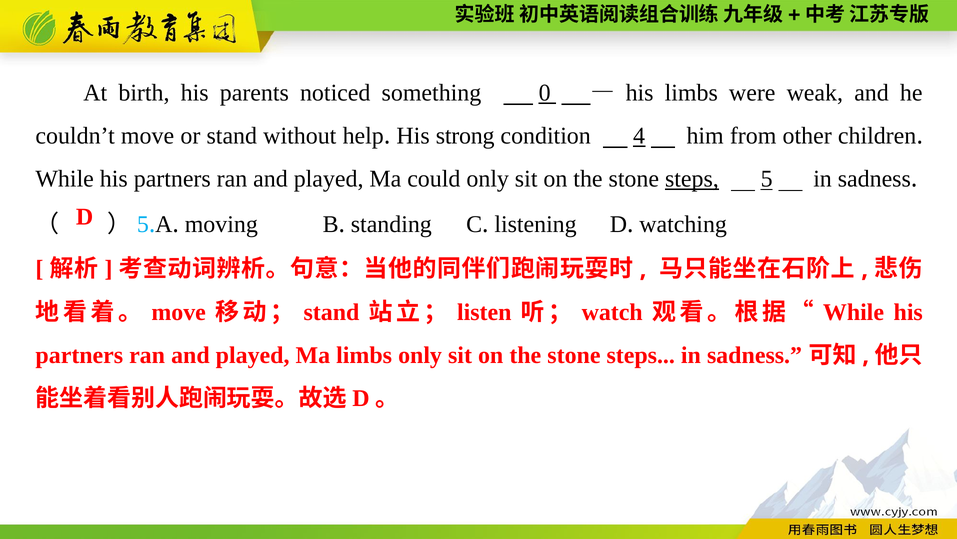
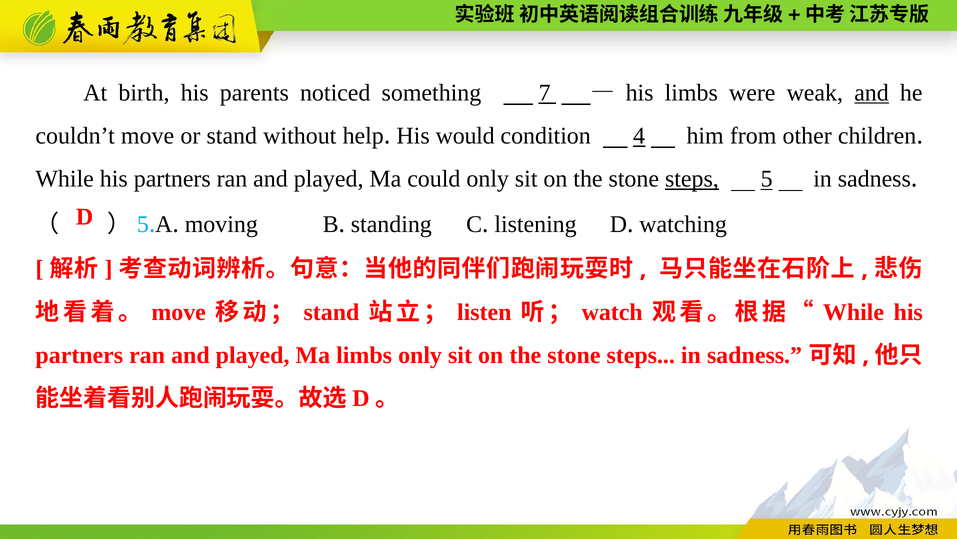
0: 0 -> 7 (545, 93)
and underline: none -> present (872, 93)
strong: strong -> would (465, 136)
